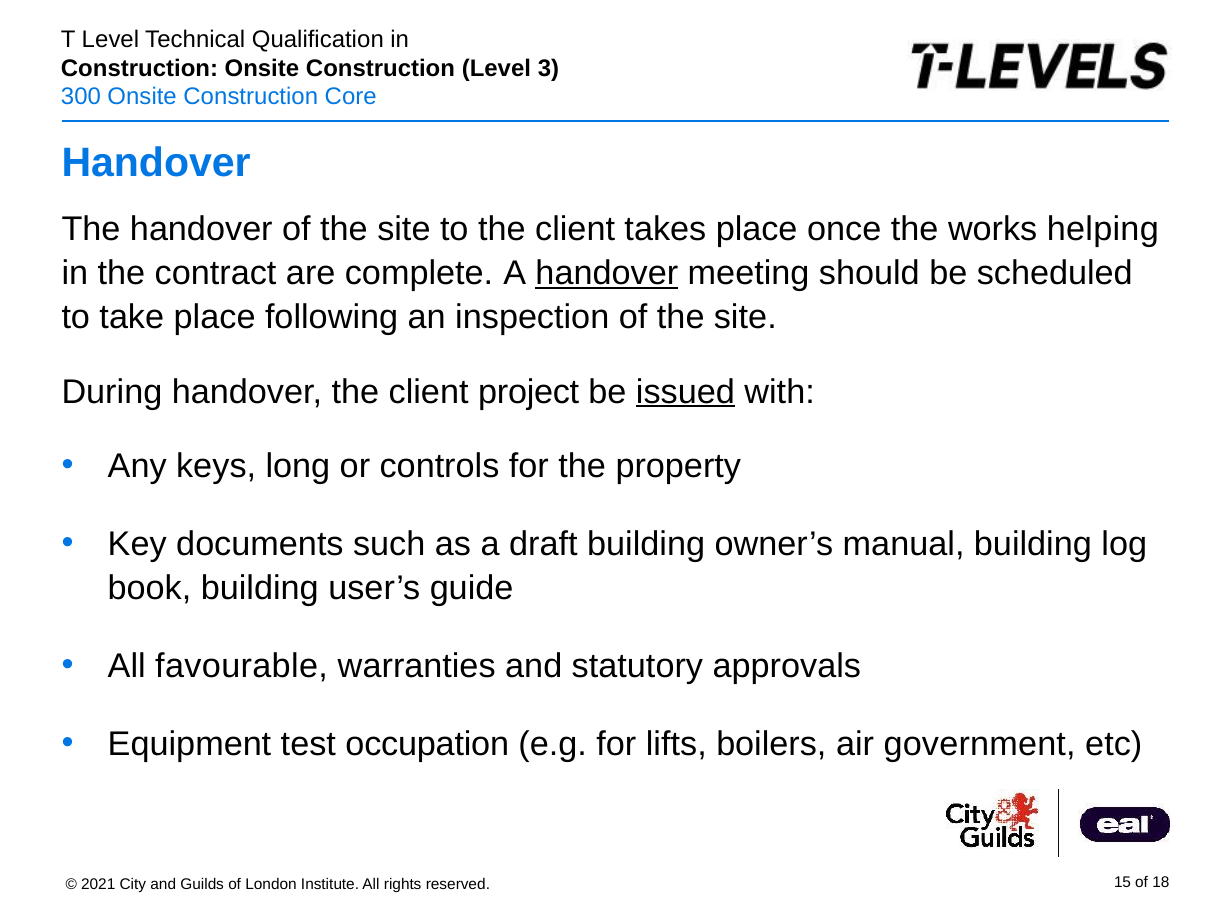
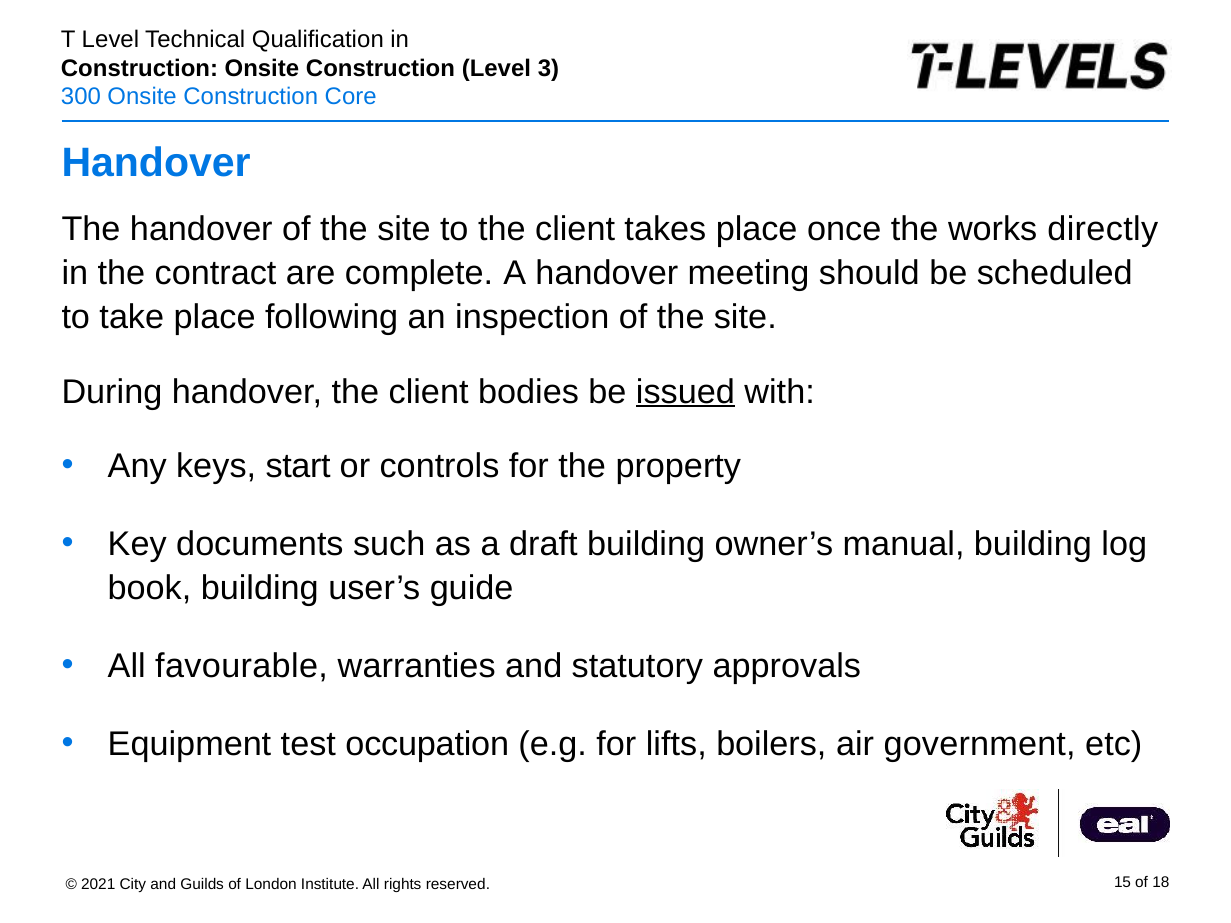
helping: helping -> directly (1103, 229)
handover underline: present -> none (607, 273)
project: project -> bodies (529, 392)
long: long -> start (298, 467)
